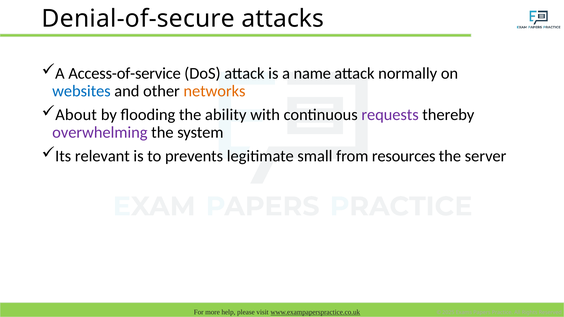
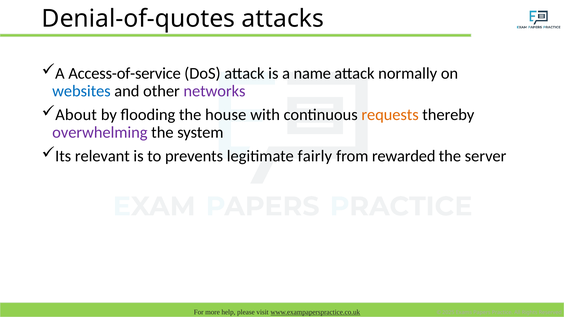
Denial-of-secure: Denial-of-secure -> Denial-of-quotes (138, 19)
networks colour: orange -> purple (214, 91)
ability: ability -> house (226, 115)
requests colour: purple -> orange (390, 115)
small: small -> fairly (315, 156)
resources: resources -> rewarded (404, 156)
